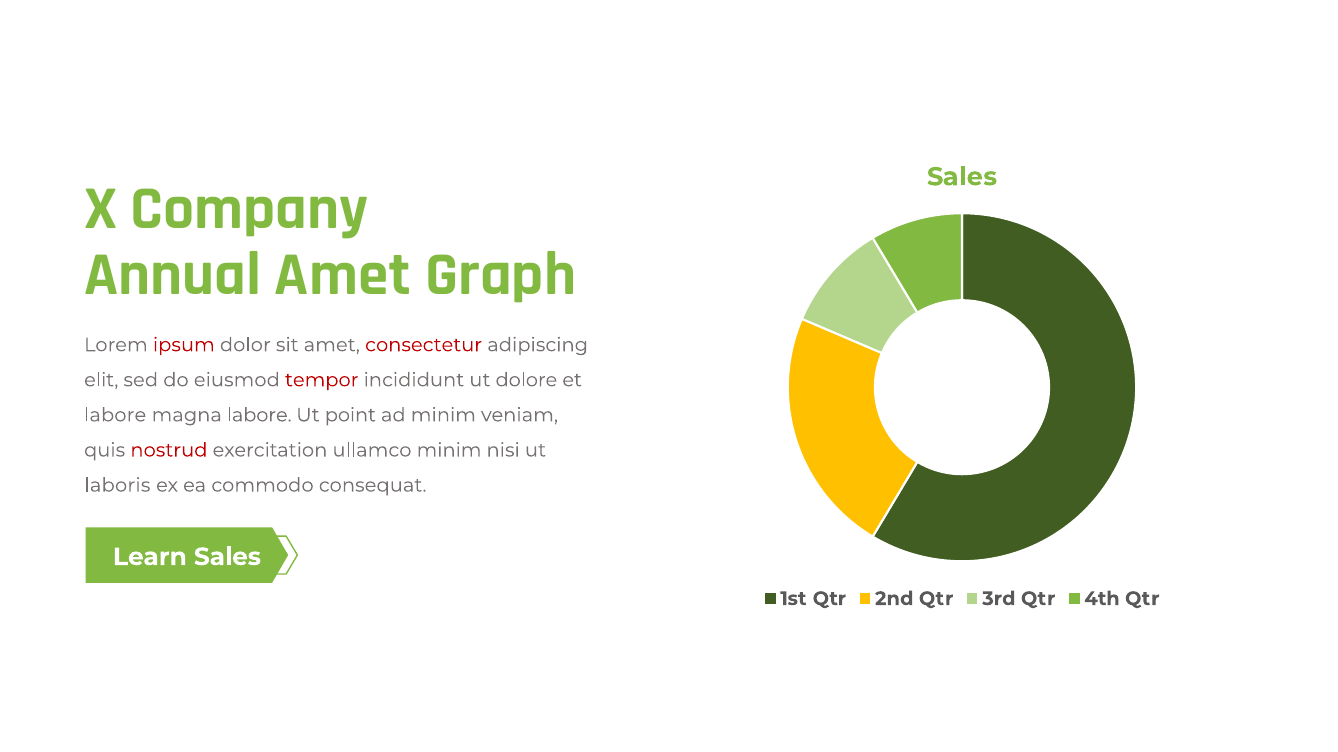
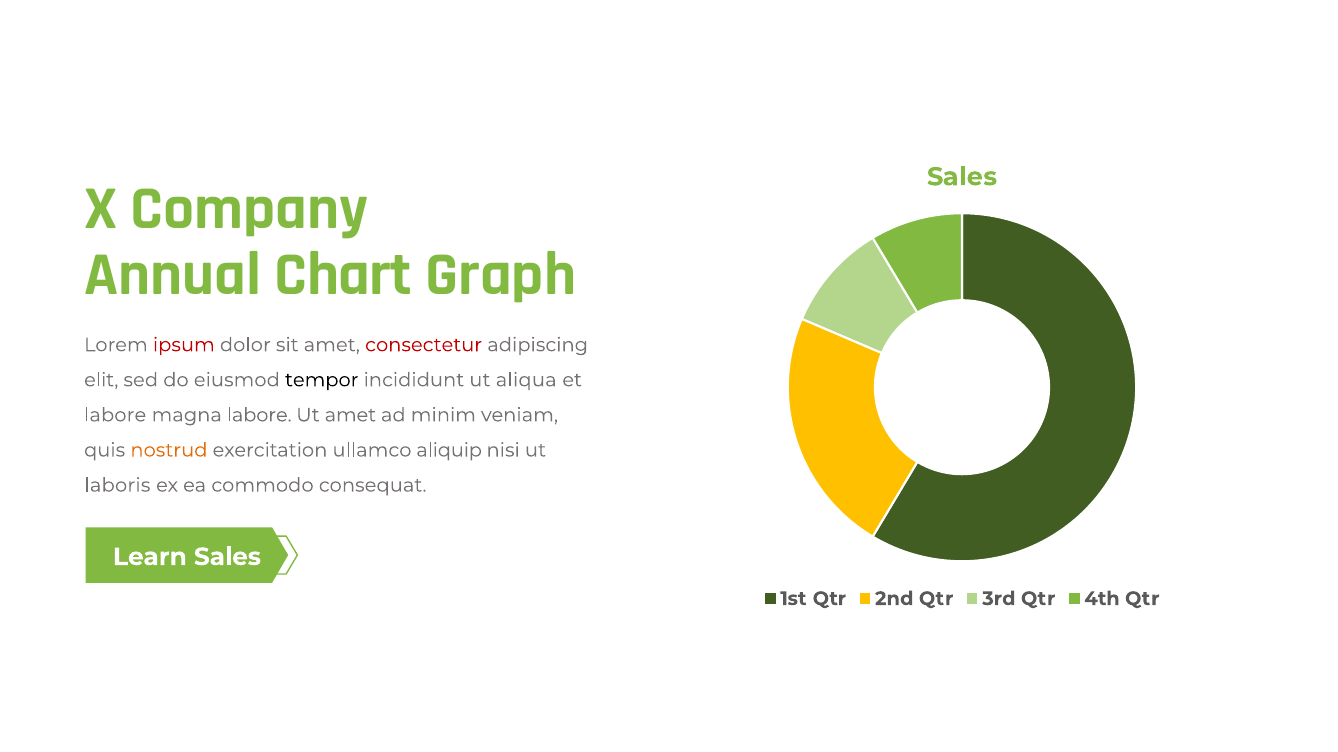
Annual Amet: Amet -> Chart (344, 275)
tempor colour: red -> black (322, 380)
dolore: dolore -> aliqua (526, 380)
Ut point: point -> amet (350, 415)
nostrud colour: red -> orange (169, 451)
ullamco minim: minim -> aliquip (449, 451)
